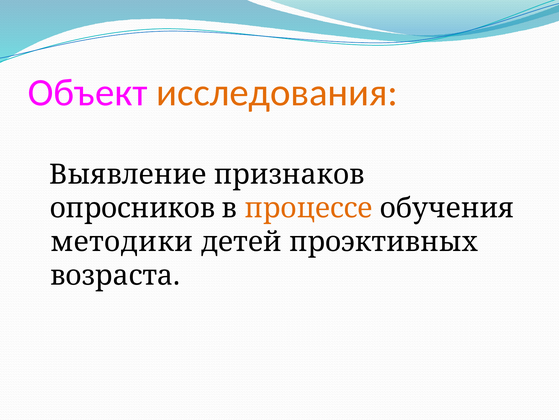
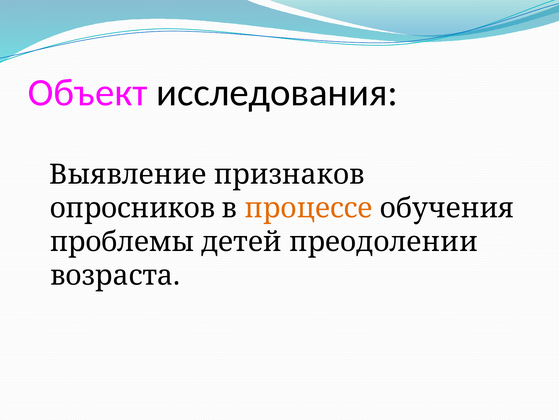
исследования colour: orange -> black (277, 92)
методики: методики -> проблемы (122, 241)
проэктивных: проэктивных -> преодолении (383, 241)
